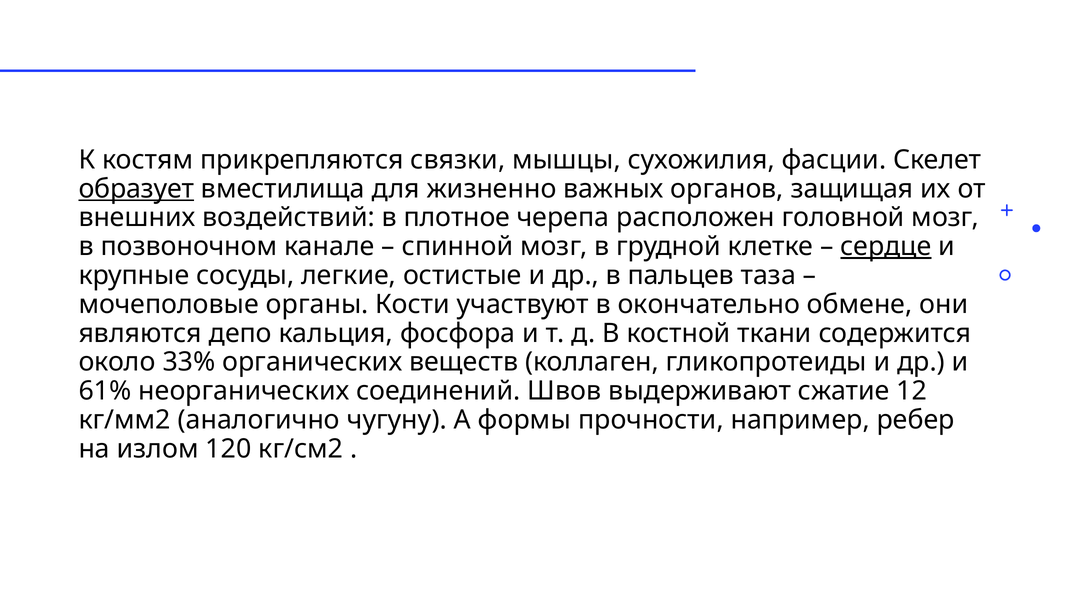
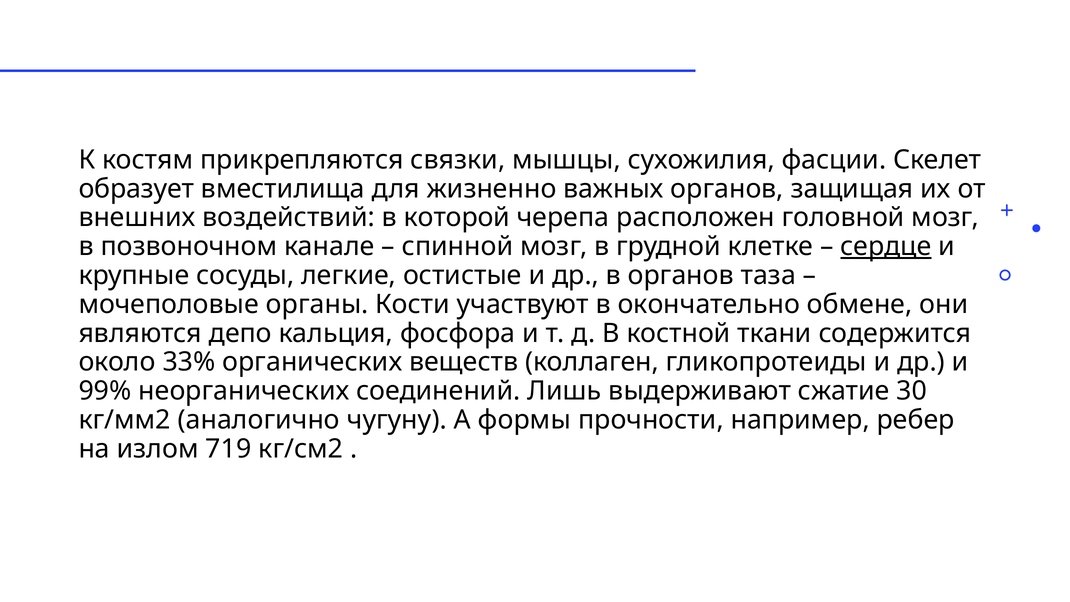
образует underline: present -> none (136, 189)
плотное: плотное -> которой (457, 218)
в пальцев: пальцев -> органов (681, 275)
61%: 61% -> 99% (105, 391)
Швов: Швов -> Лишь (564, 391)
12: 12 -> 30 (912, 391)
120: 120 -> 719 (228, 449)
